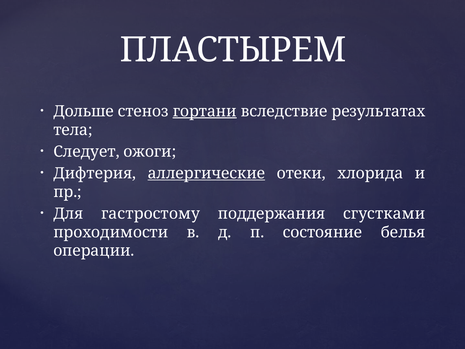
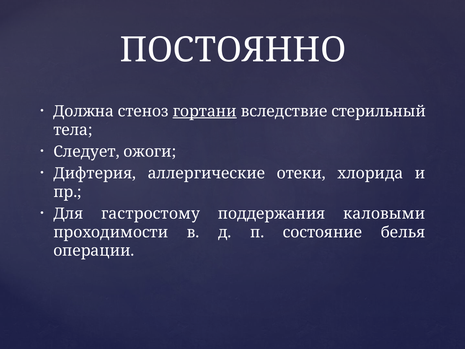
ПЛАСТЫРЕМ: ПЛАСТЫРЕМ -> ПОСТОЯННО (233, 50)
Дольше: Дольше -> Должна (84, 111)
результатах: результатах -> стерильный (379, 111)
аллергические underline: present -> none (206, 173)
сгустками: сгустками -> каловыми (384, 213)
